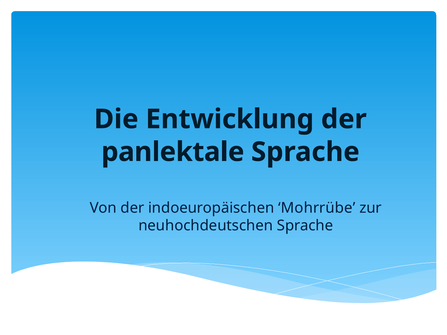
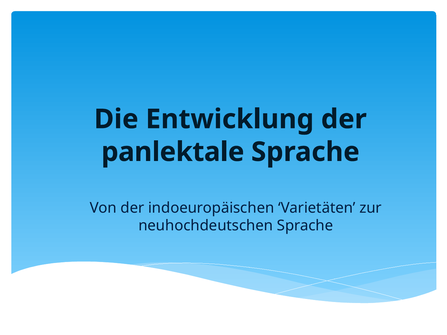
Mohrrübe: Mohrrübe -> Varietäten (317, 208)
